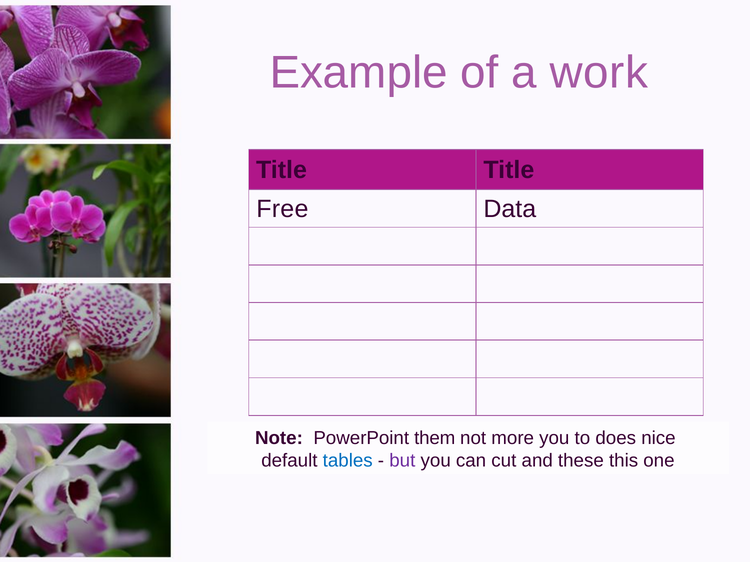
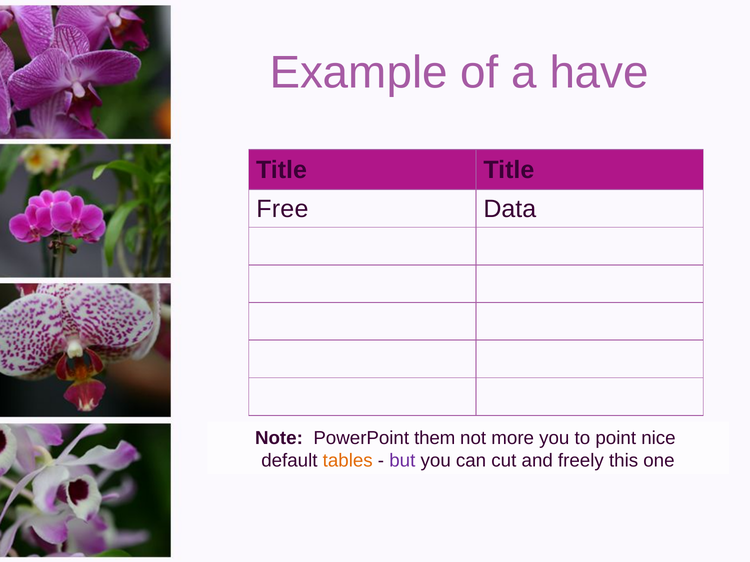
work: work -> have (599, 73)
does: does -> point (616, 438)
tables colour: blue -> orange (348, 461)
these: these -> freely (581, 461)
